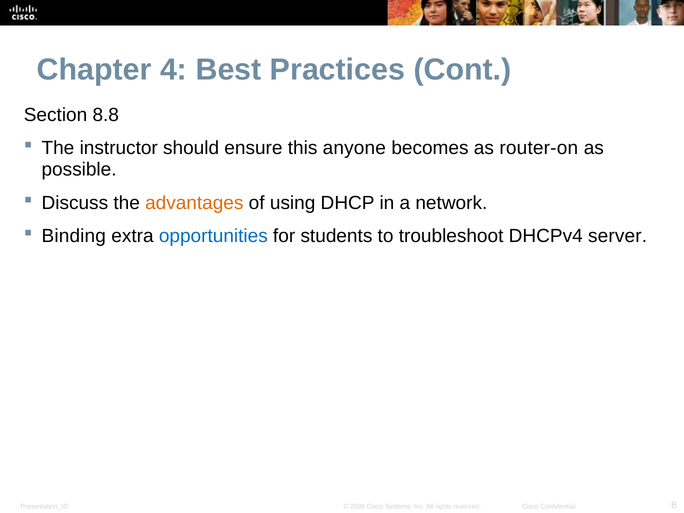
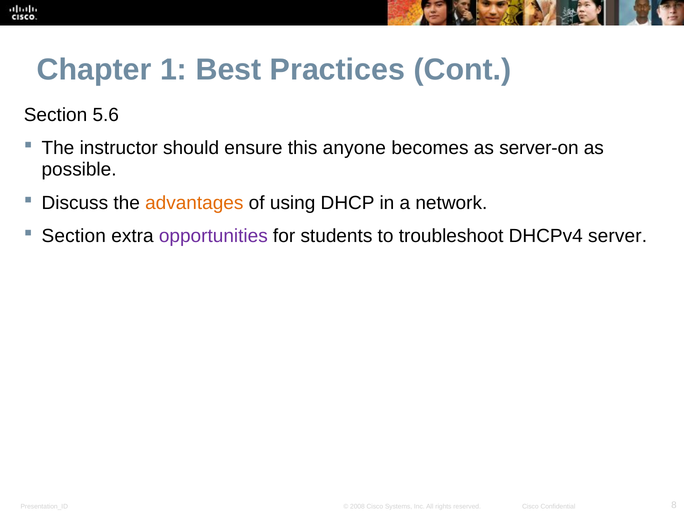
4: 4 -> 1 (174, 69)
8.8: 8.8 -> 5.6 (106, 115)
router-on: router-on -> server-on (539, 148)
Binding: Binding -> Section (74, 236)
opportunities colour: blue -> purple (213, 236)
